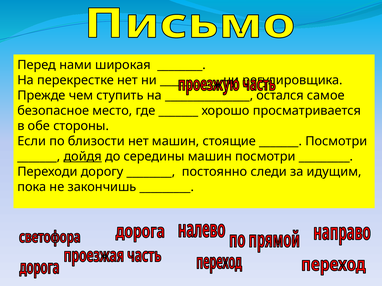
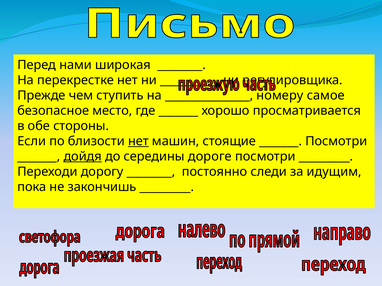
остался: остался -> номеру (280, 96)
нет underline: none -> present (138, 141)
середины машин: машин -> дороге (210, 157)
